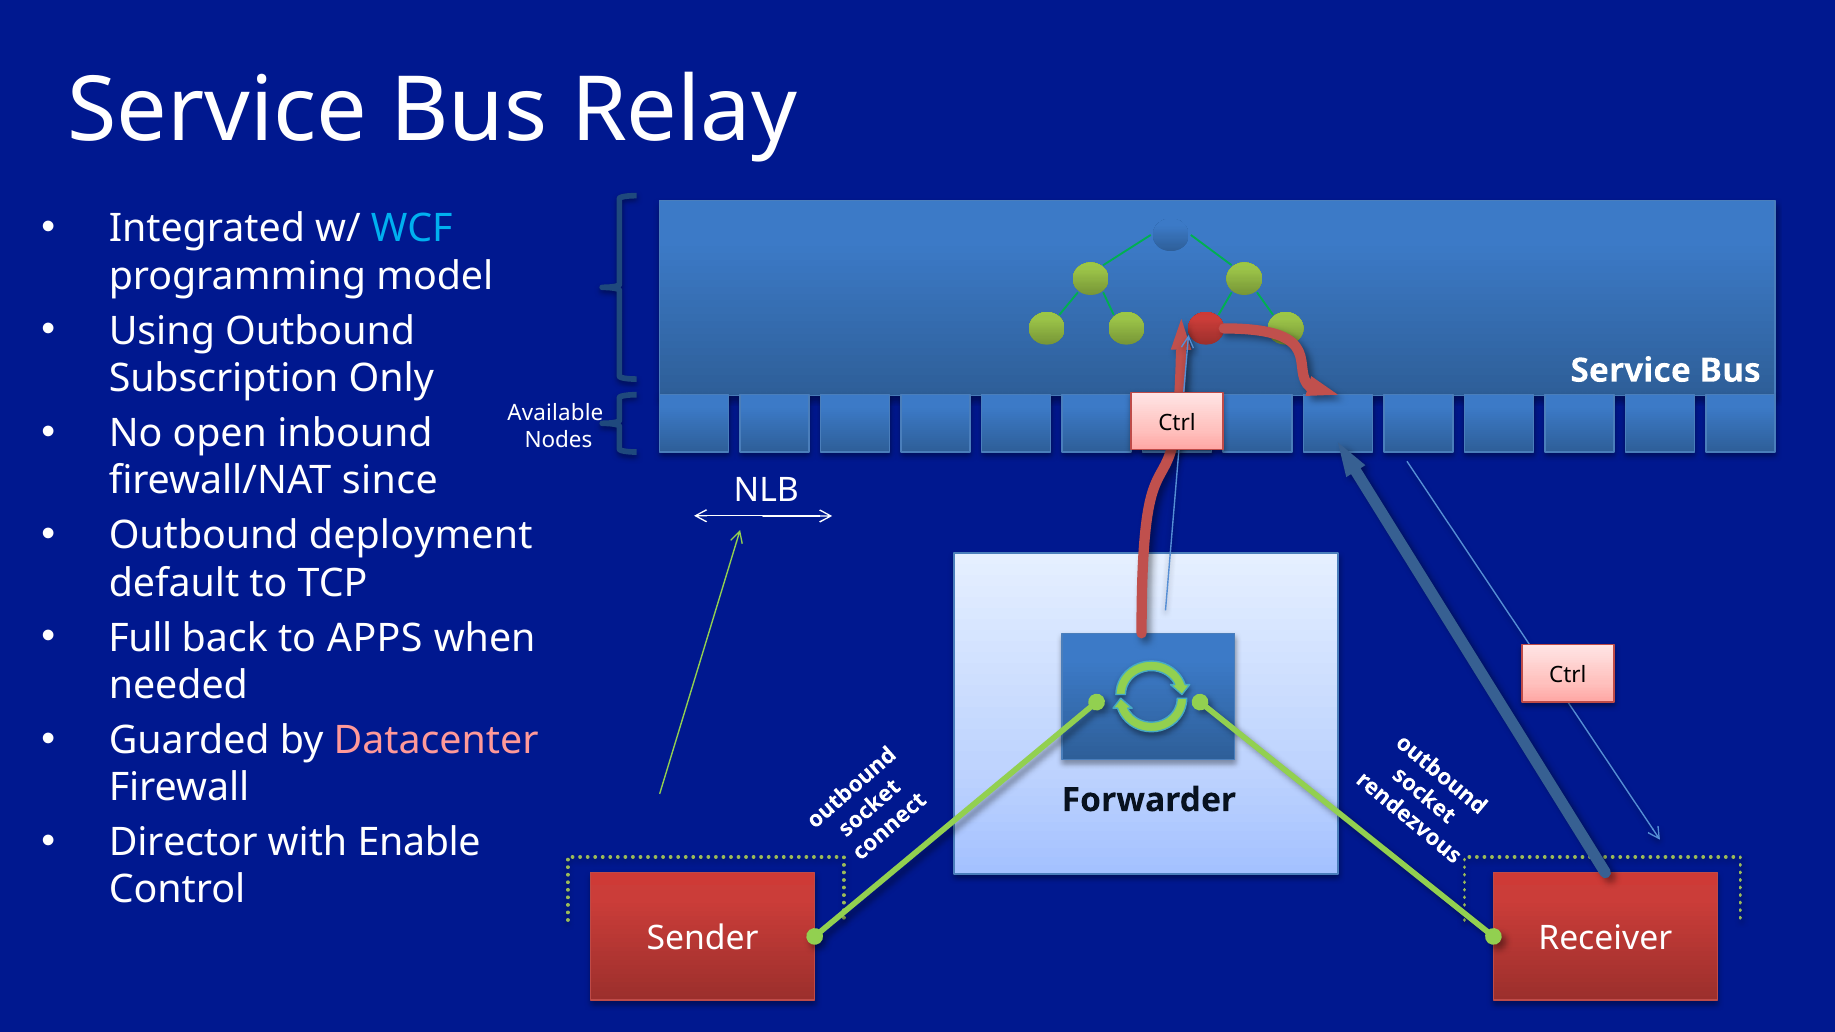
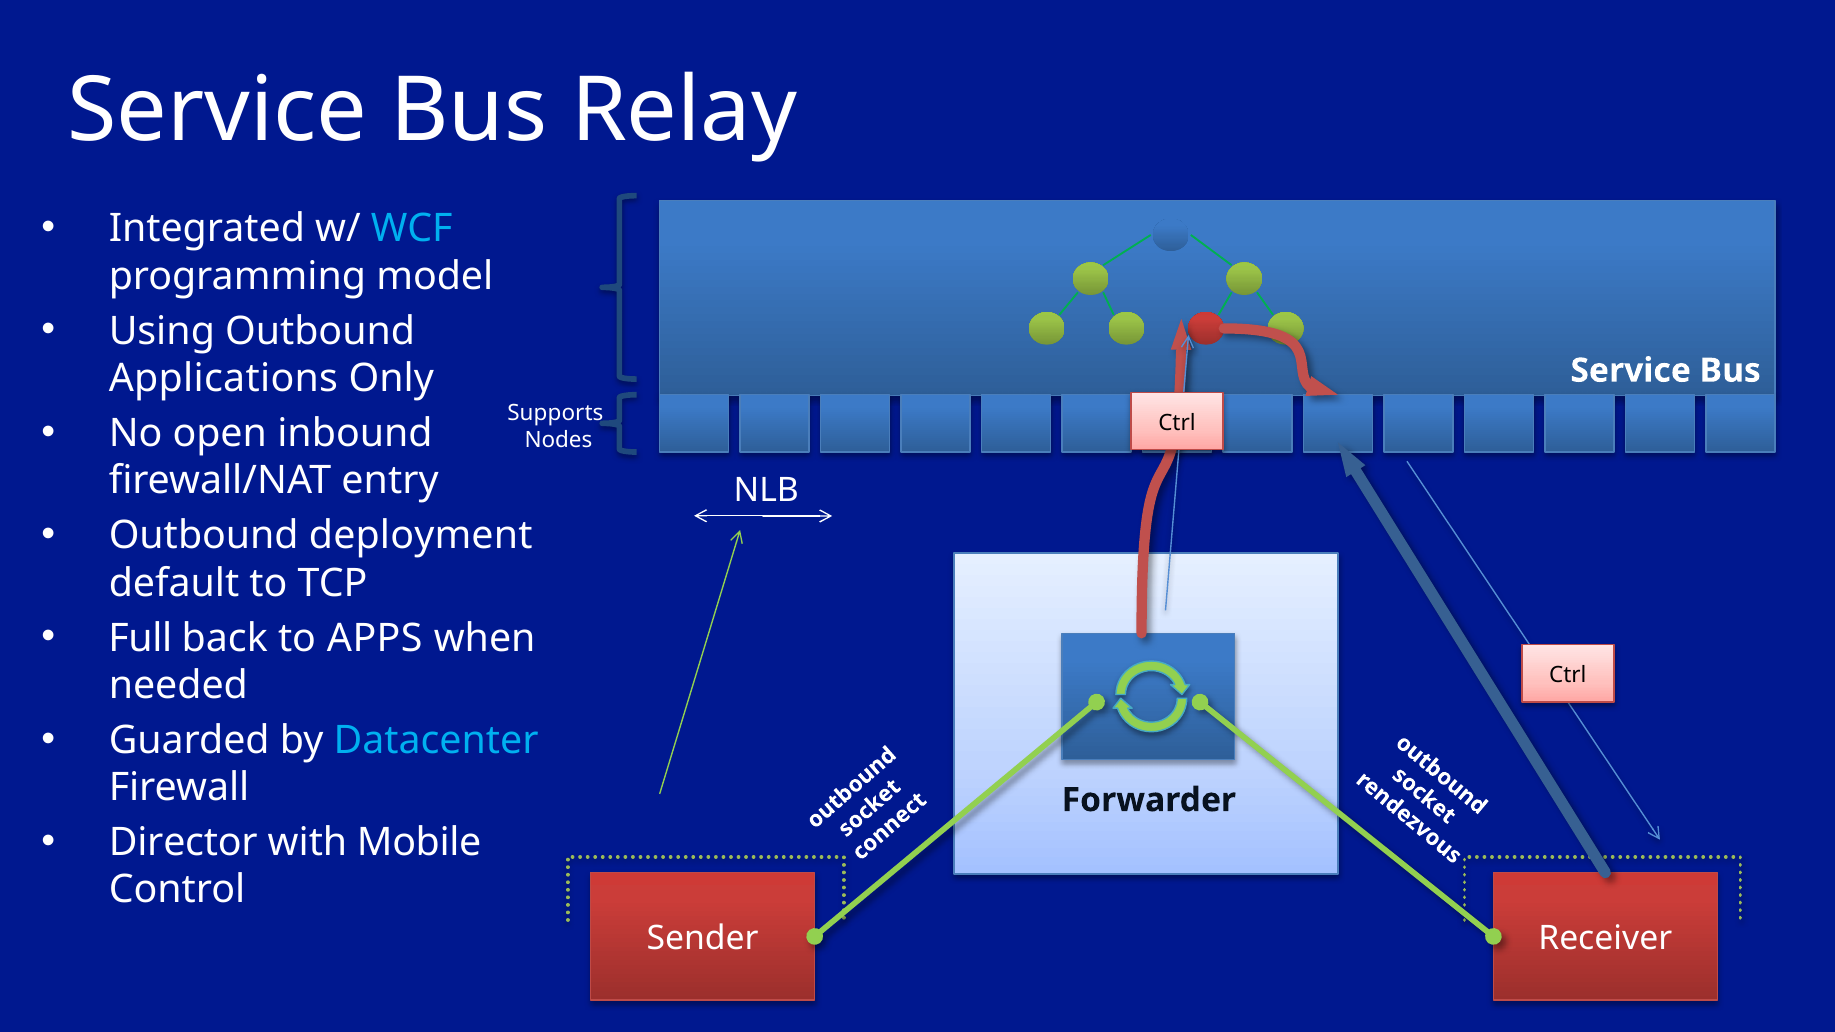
Subscription: Subscription -> Applications (223, 378)
Available: Available -> Supports (555, 413)
since: since -> entry (390, 481)
Datacenter colour: pink -> light blue (436, 740)
Enable: Enable -> Mobile (419, 843)
